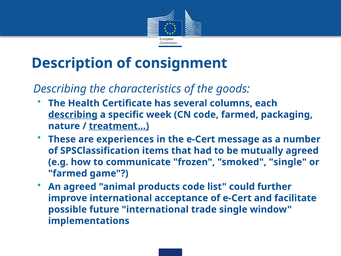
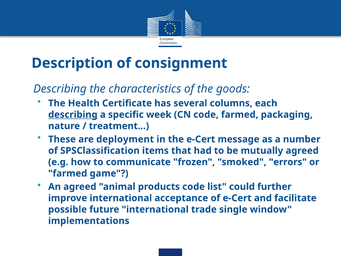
treatment… underline: present -> none (119, 126)
experiences: experiences -> deployment (125, 139)
smoked single: single -> errors (288, 162)
